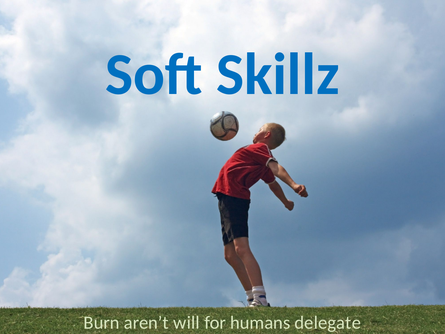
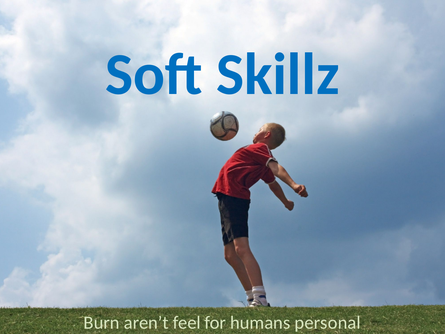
will: will -> feel (187, 322)
delegate: delegate -> personal (328, 322)
